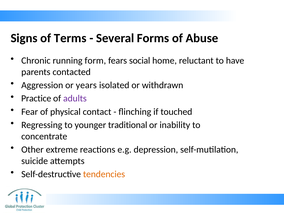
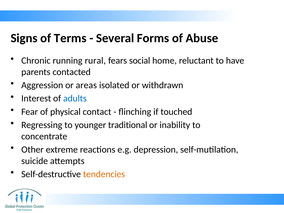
form: form -> rural (95, 61)
years: years -> areas (86, 85)
Practice: Practice -> Interest (36, 98)
adults colour: purple -> blue (75, 98)
